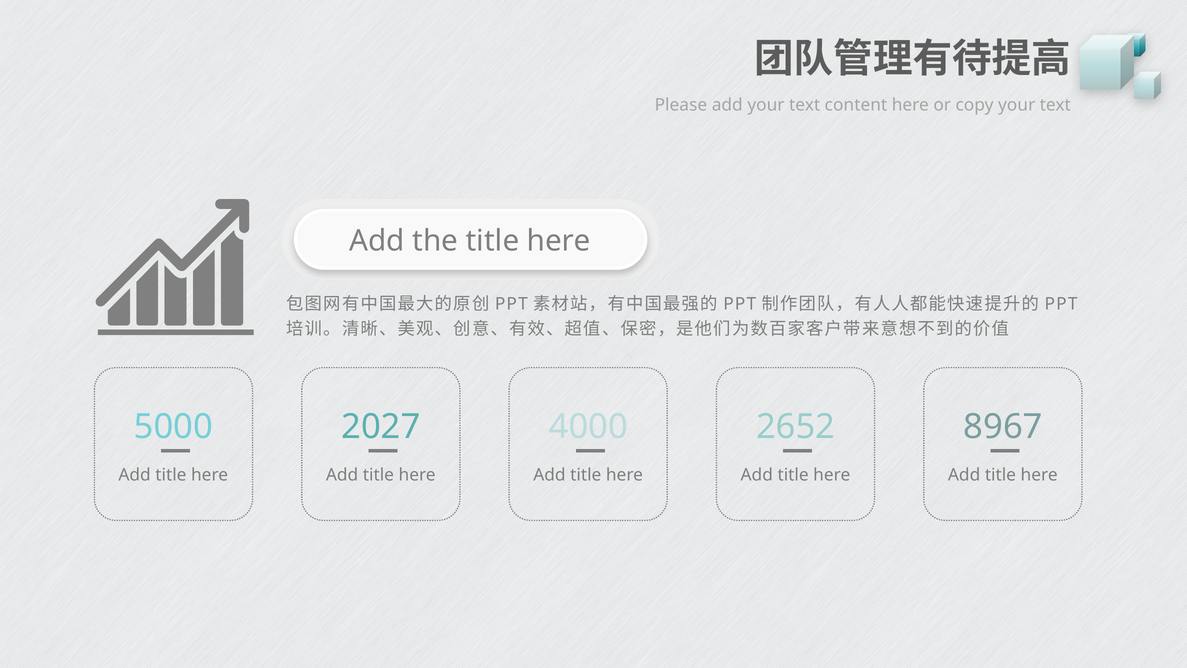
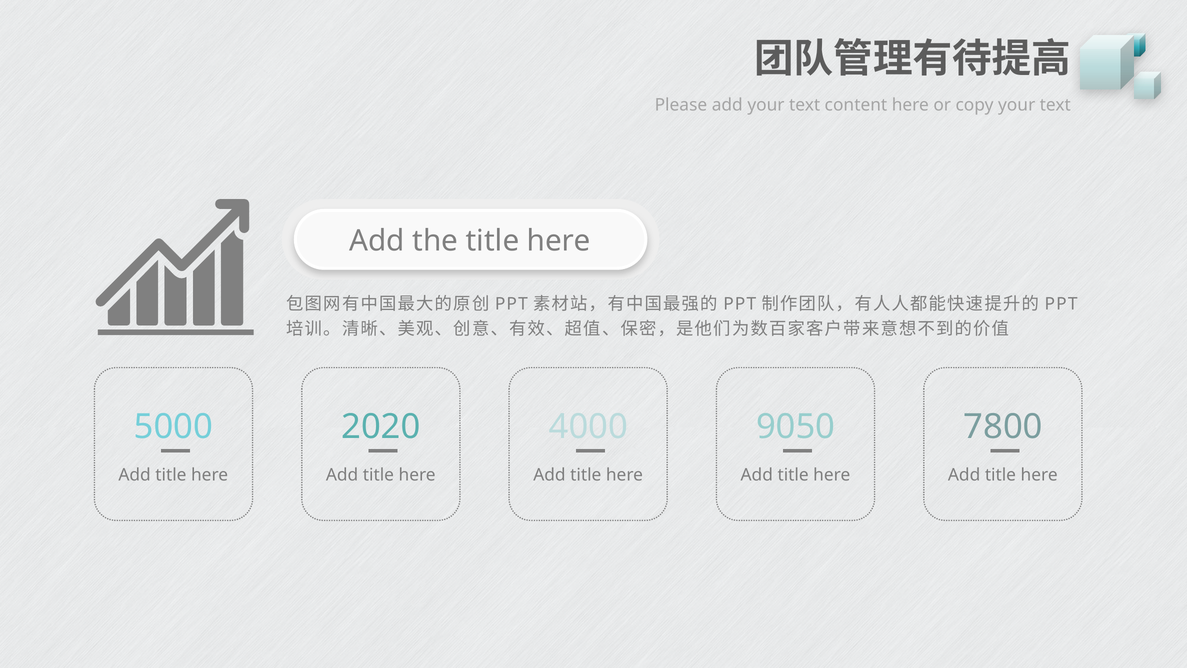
2027: 2027 -> 2020 (381, 426)
2652: 2652 -> 9050 (796, 426)
8967: 8967 -> 7800 (1003, 426)
